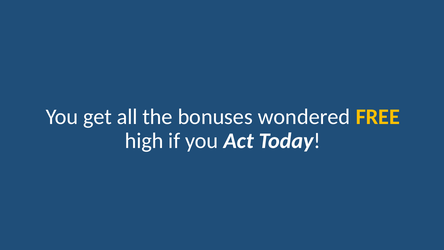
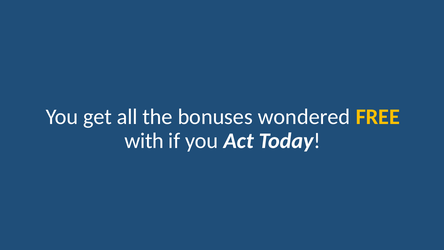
high: high -> with (144, 141)
